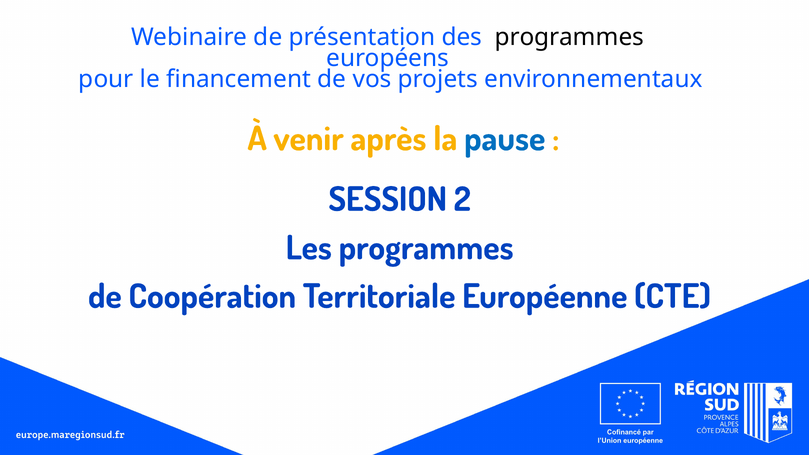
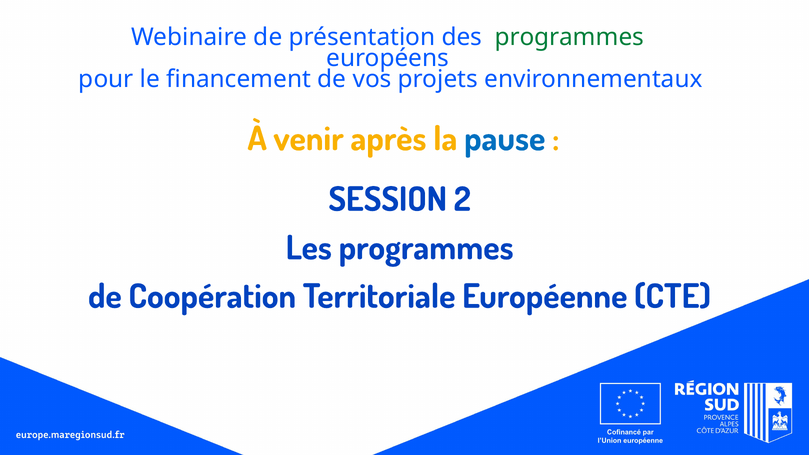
programmes colour: black -> green (569, 37)
